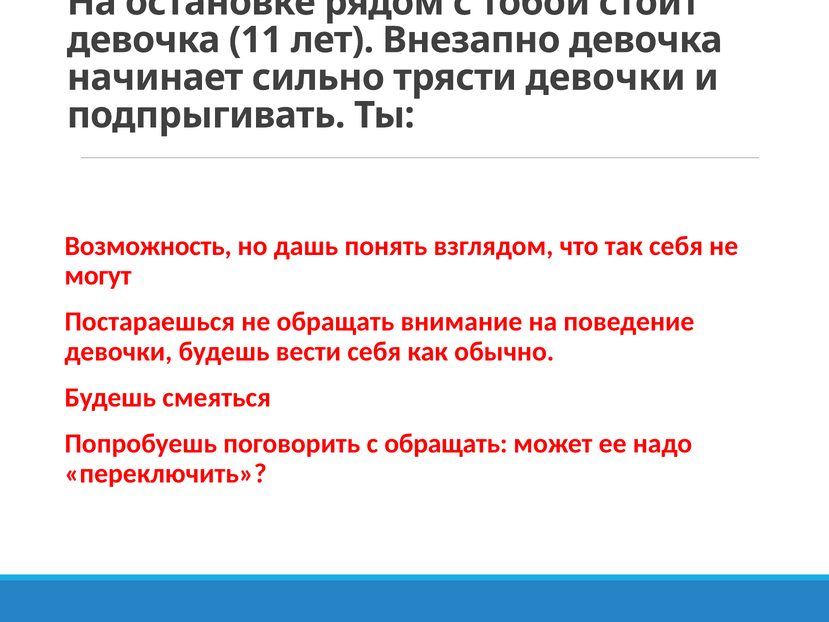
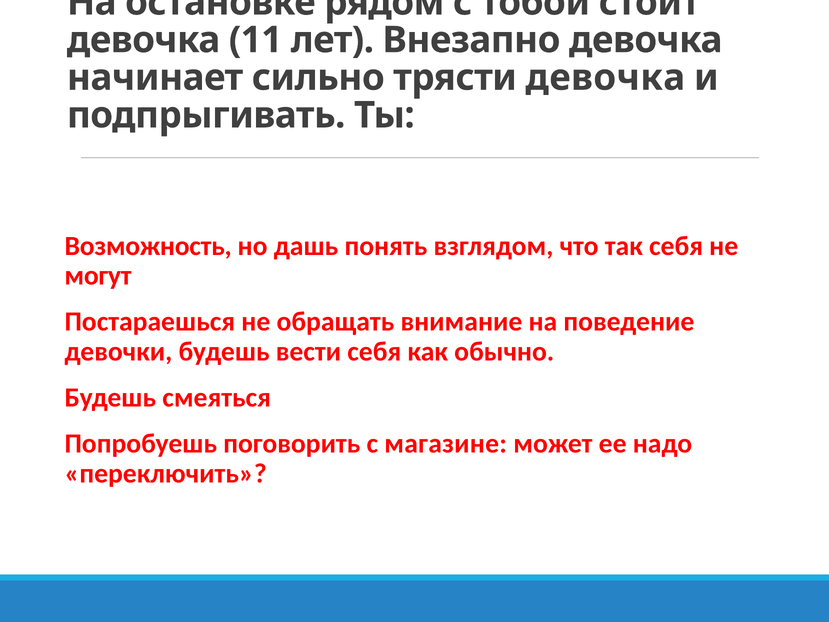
трясти девочки: девочки -> девочка (605, 78)
с обращать: обращать -> магазине (446, 443)
